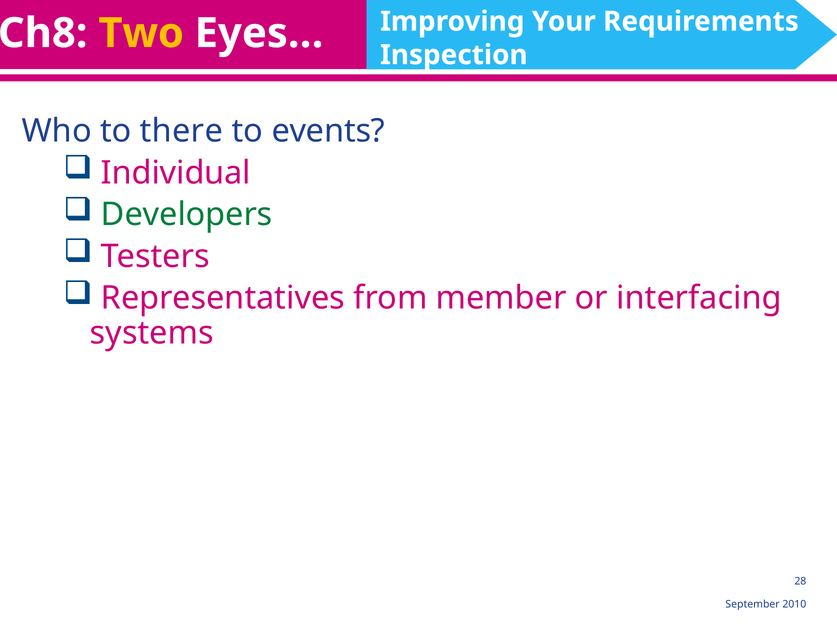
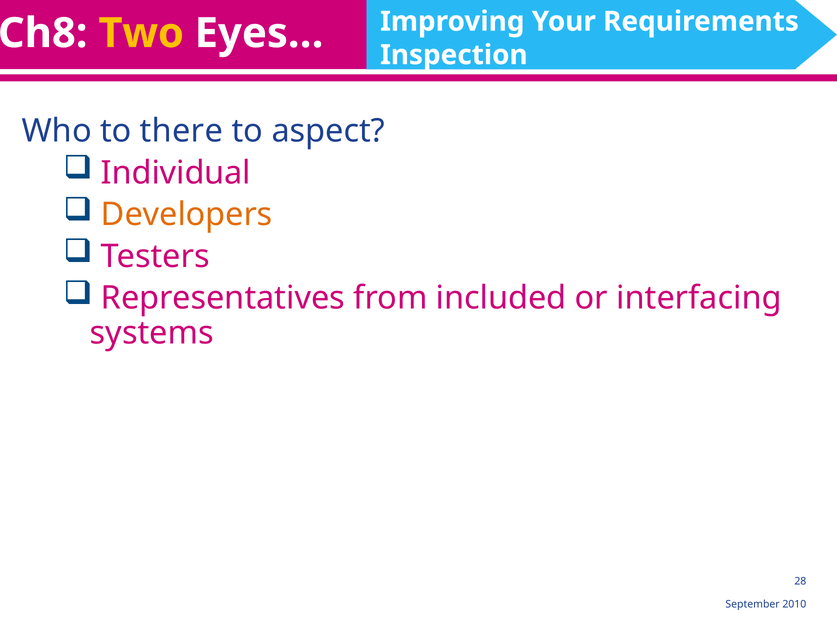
events: events -> aspect (328, 131)
Developers colour: green -> orange (187, 215)
member: member -> included (501, 298)
